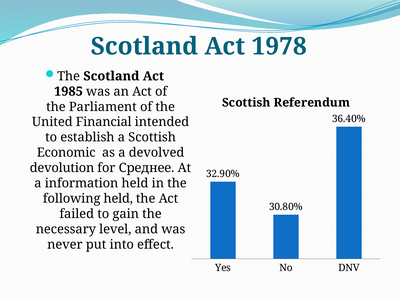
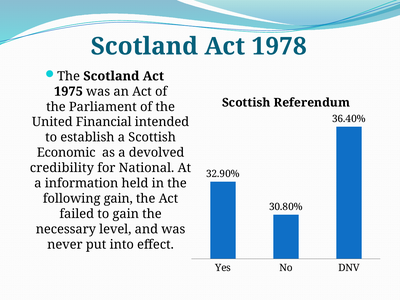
1985: 1985 -> 1975 (68, 91)
devolution: devolution -> credibility (62, 168)
Среднее: Среднее -> National (147, 168)
following held: held -> gain (118, 199)
